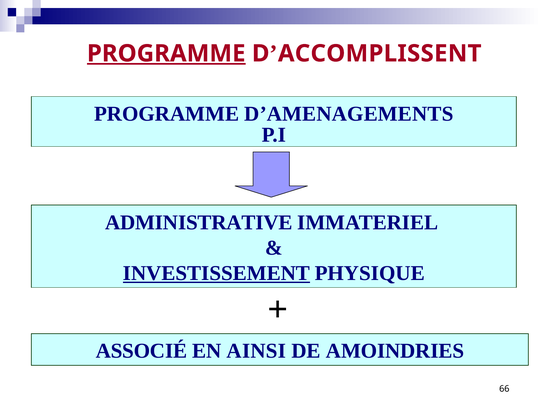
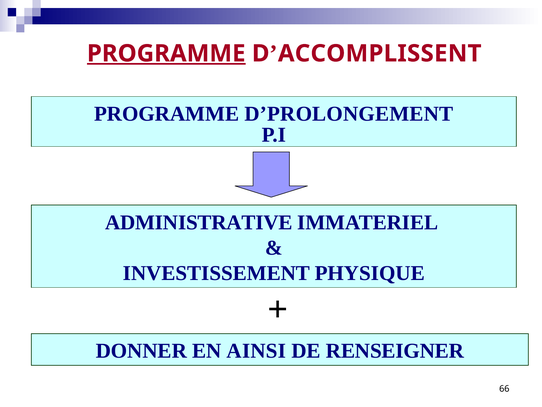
D’AMENAGEMENTS: D’AMENAGEMENTS -> D’PROLONGEMENT (349, 114)
INVESTISSEMENT underline: present -> none (216, 273)
ASSOCIÉ: ASSOCIÉ -> DONNER (141, 351)
AMOINDRIES: AMOINDRIES -> RENSEIGNER (395, 351)
